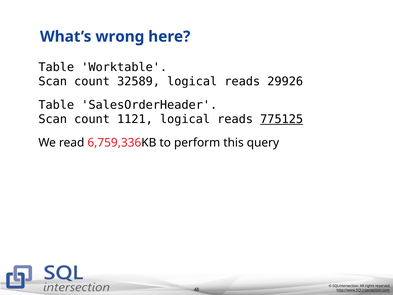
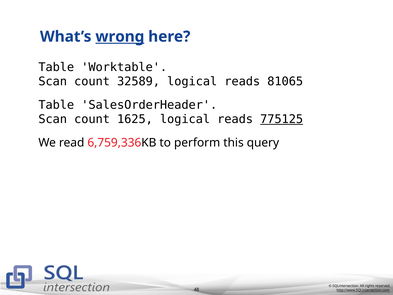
wrong underline: none -> present (120, 37)
29926: 29926 -> 81065 (285, 81)
1121: 1121 -> 1625 (135, 119)
